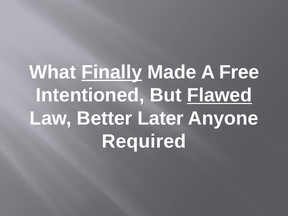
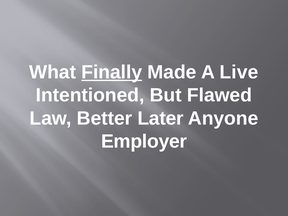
Free: Free -> Live (239, 72)
Flawed underline: present -> none (219, 95)
Required: Required -> Employer (144, 141)
